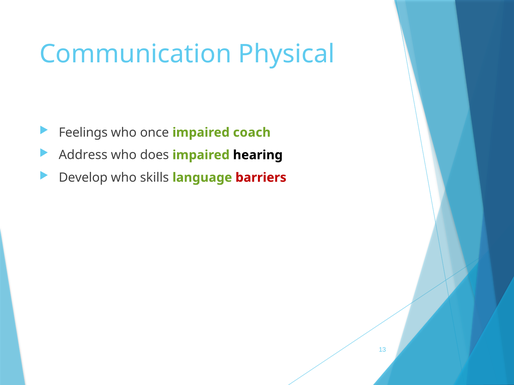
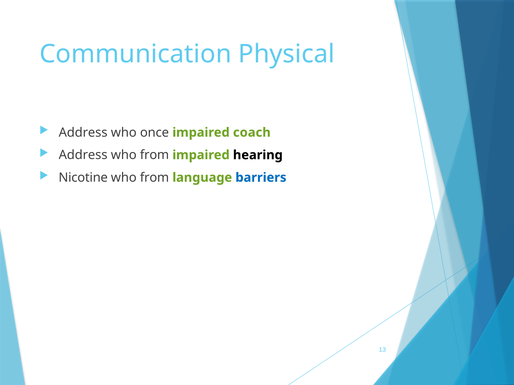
Feelings: Feelings -> Address (83, 133)
does: does -> from (155, 155)
Develop: Develop -> Nicotine (83, 178)
skills: skills -> from (155, 178)
barriers colour: red -> blue (261, 178)
